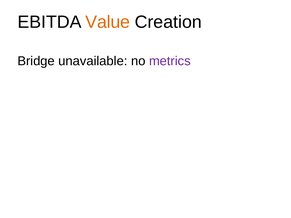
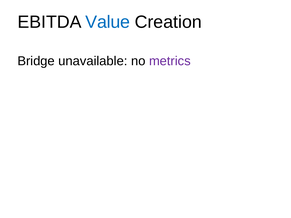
Value colour: orange -> blue (108, 22)
